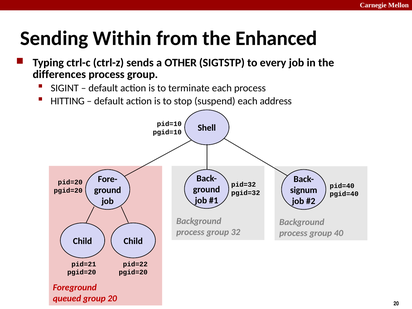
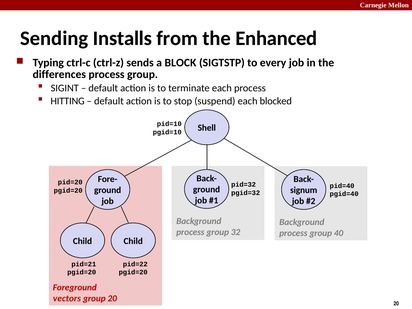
Within: Within -> Installs (122, 38)
OTHER: OTHER -> BLOCK (180, 63)
address: address -> blocked (276, 101)
queued: queued -> vectors (67, 299)
